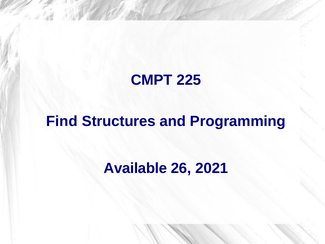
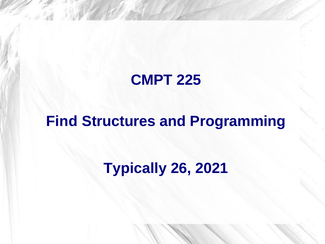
Available: Available -> Typically (135, 168)
